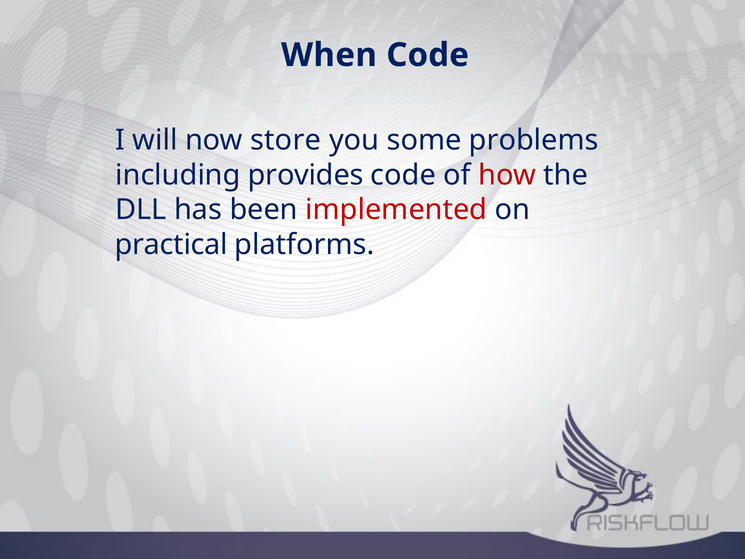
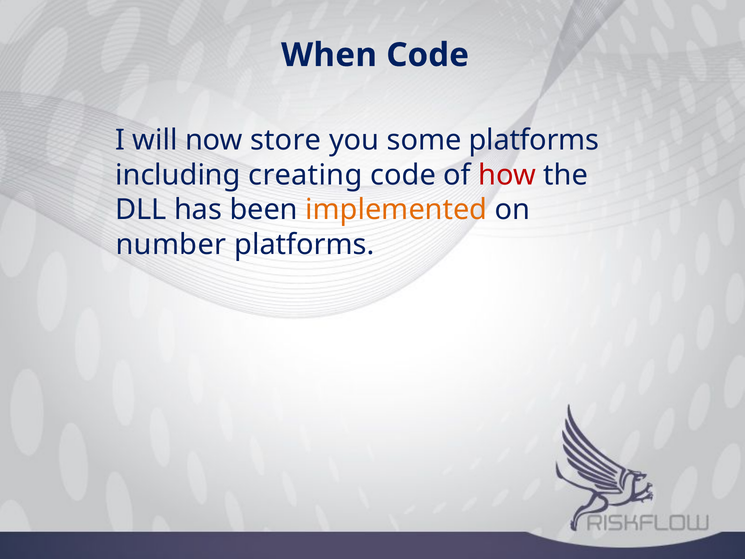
some problems: problems -> platforms (534, 140)
provides: provides -> creating (305, 175)
implemented colour: red -> orange (396, 210)
practical: practical -> number (171, 245)
